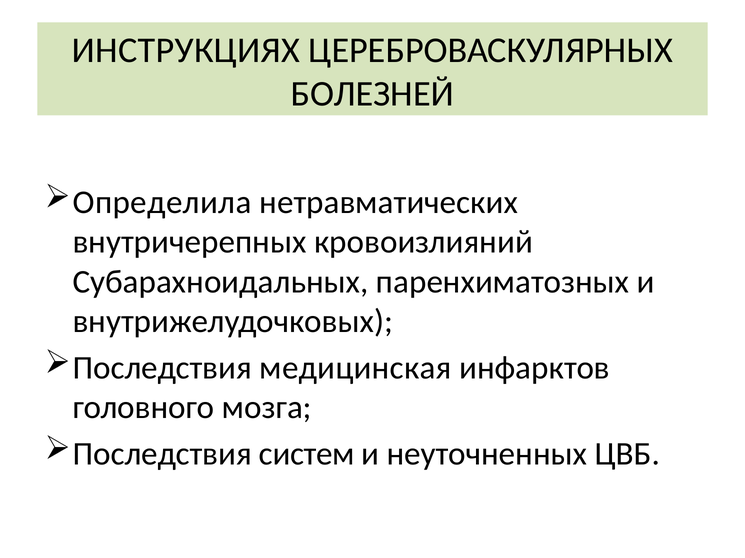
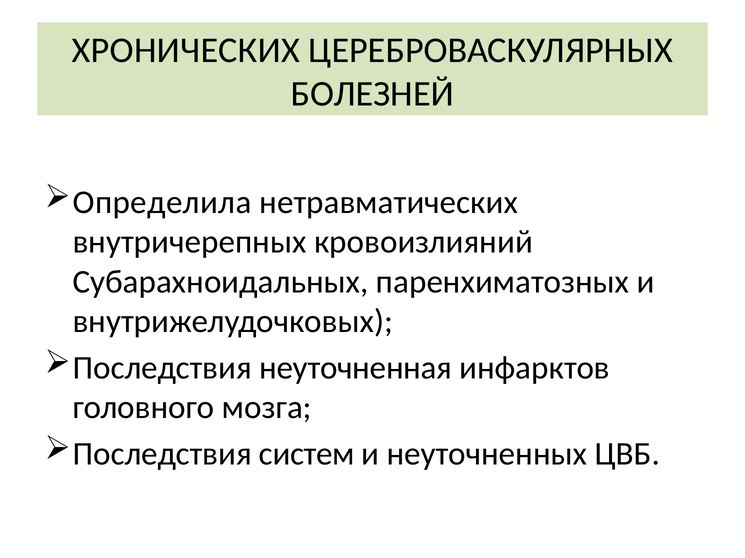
ИНСТРУКЦИЯХ: ИНСТРУКЦИЯХ -> ХРОНИЧЕСКИХ (186, 50)
медицинская: медицинская -> неуточненная (356, 368)
